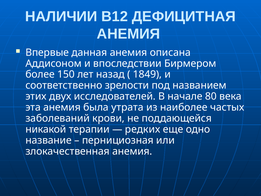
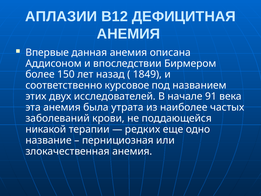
НАЛИЧИИ: НАЛИЧИИ -> АПЛАЗИИ (61, 17)
зрелости: зрелости -> курсовое (127, 85)
80: 80 -> 91 (211, 96)
